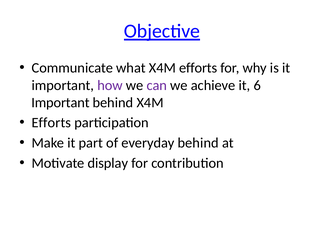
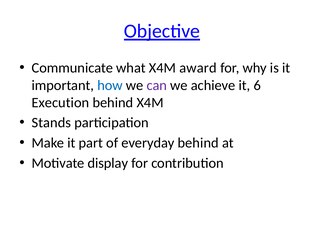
X4M efforts: efforts -> award (198, 68)
how colour: purple -> blue (110, 85)
Important: Important -> Execution (60, 103)
Efforts: Efforts -> Stands (51, 123)
